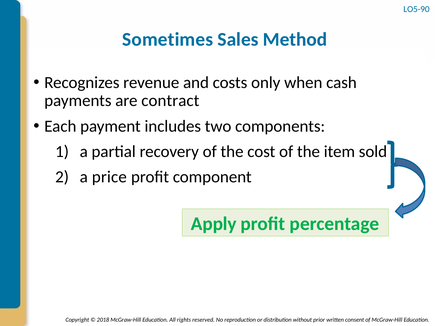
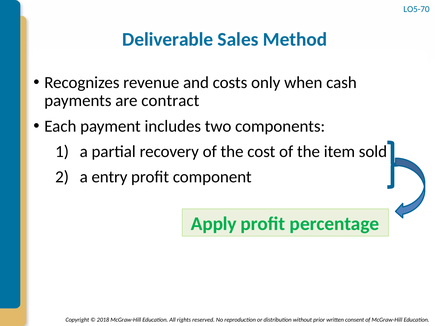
LO5-90: LO5-90 -> LO5-70 (416, 9)
Sometimes: Sometimes -> Deliverable (168, 39)
price: price -> entry (109, 177)
